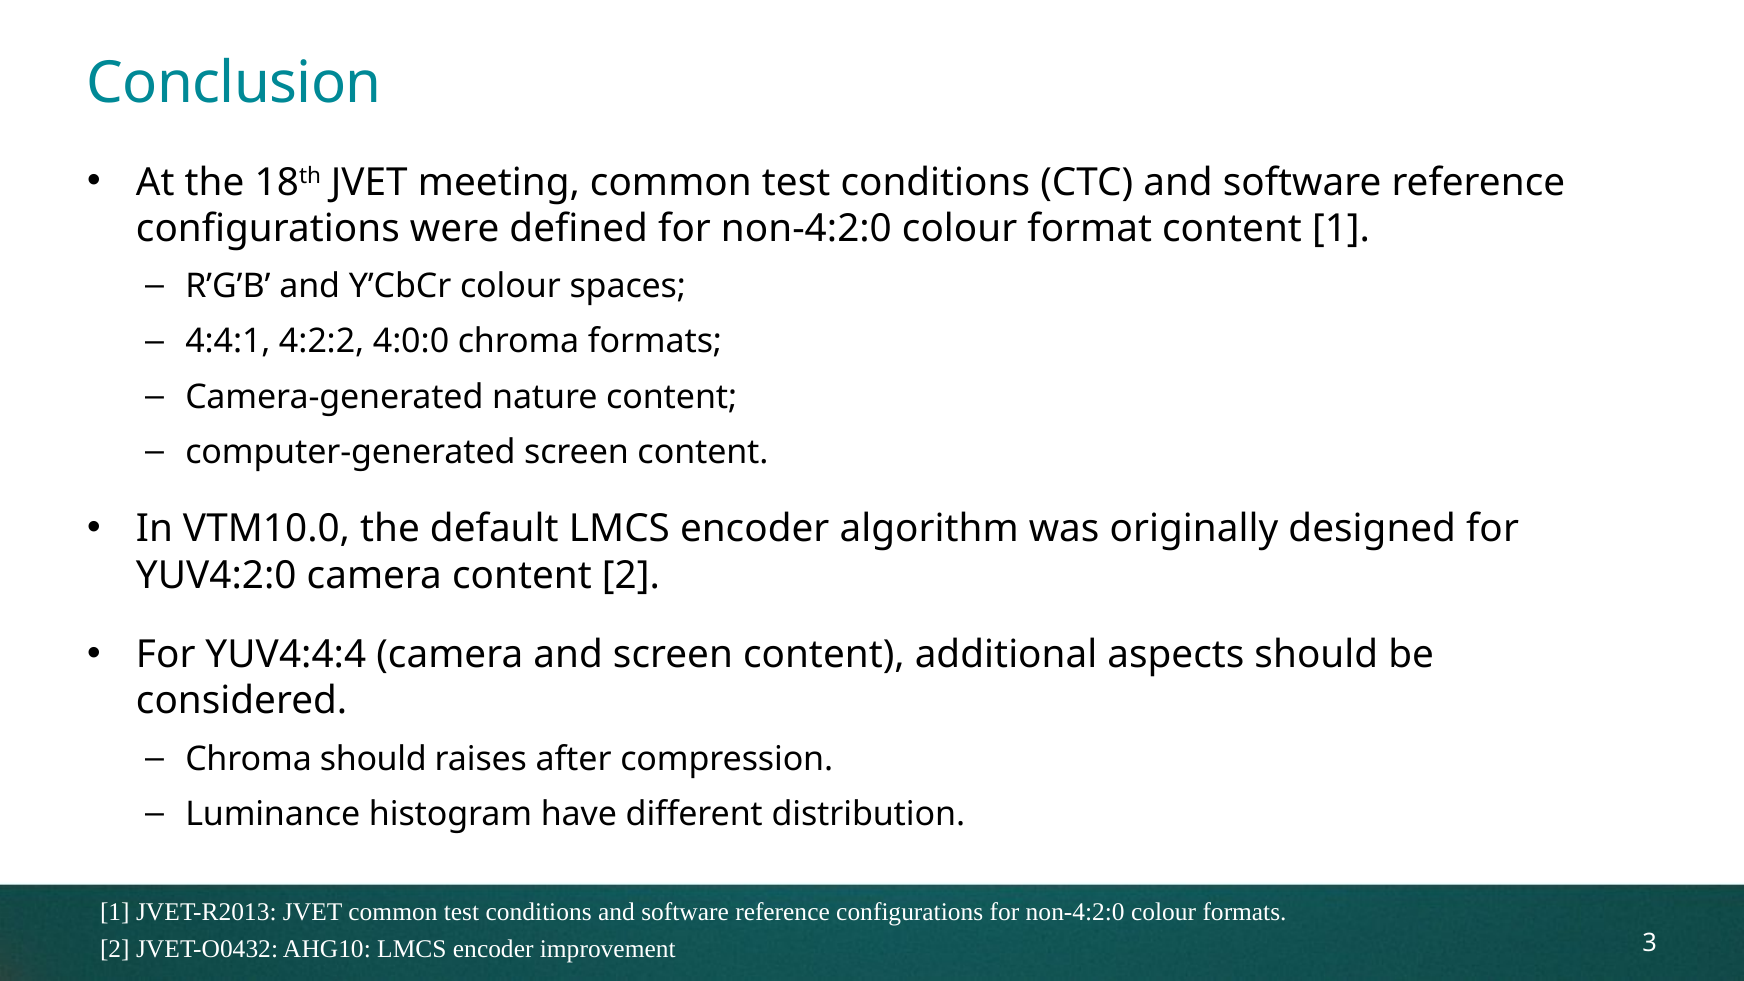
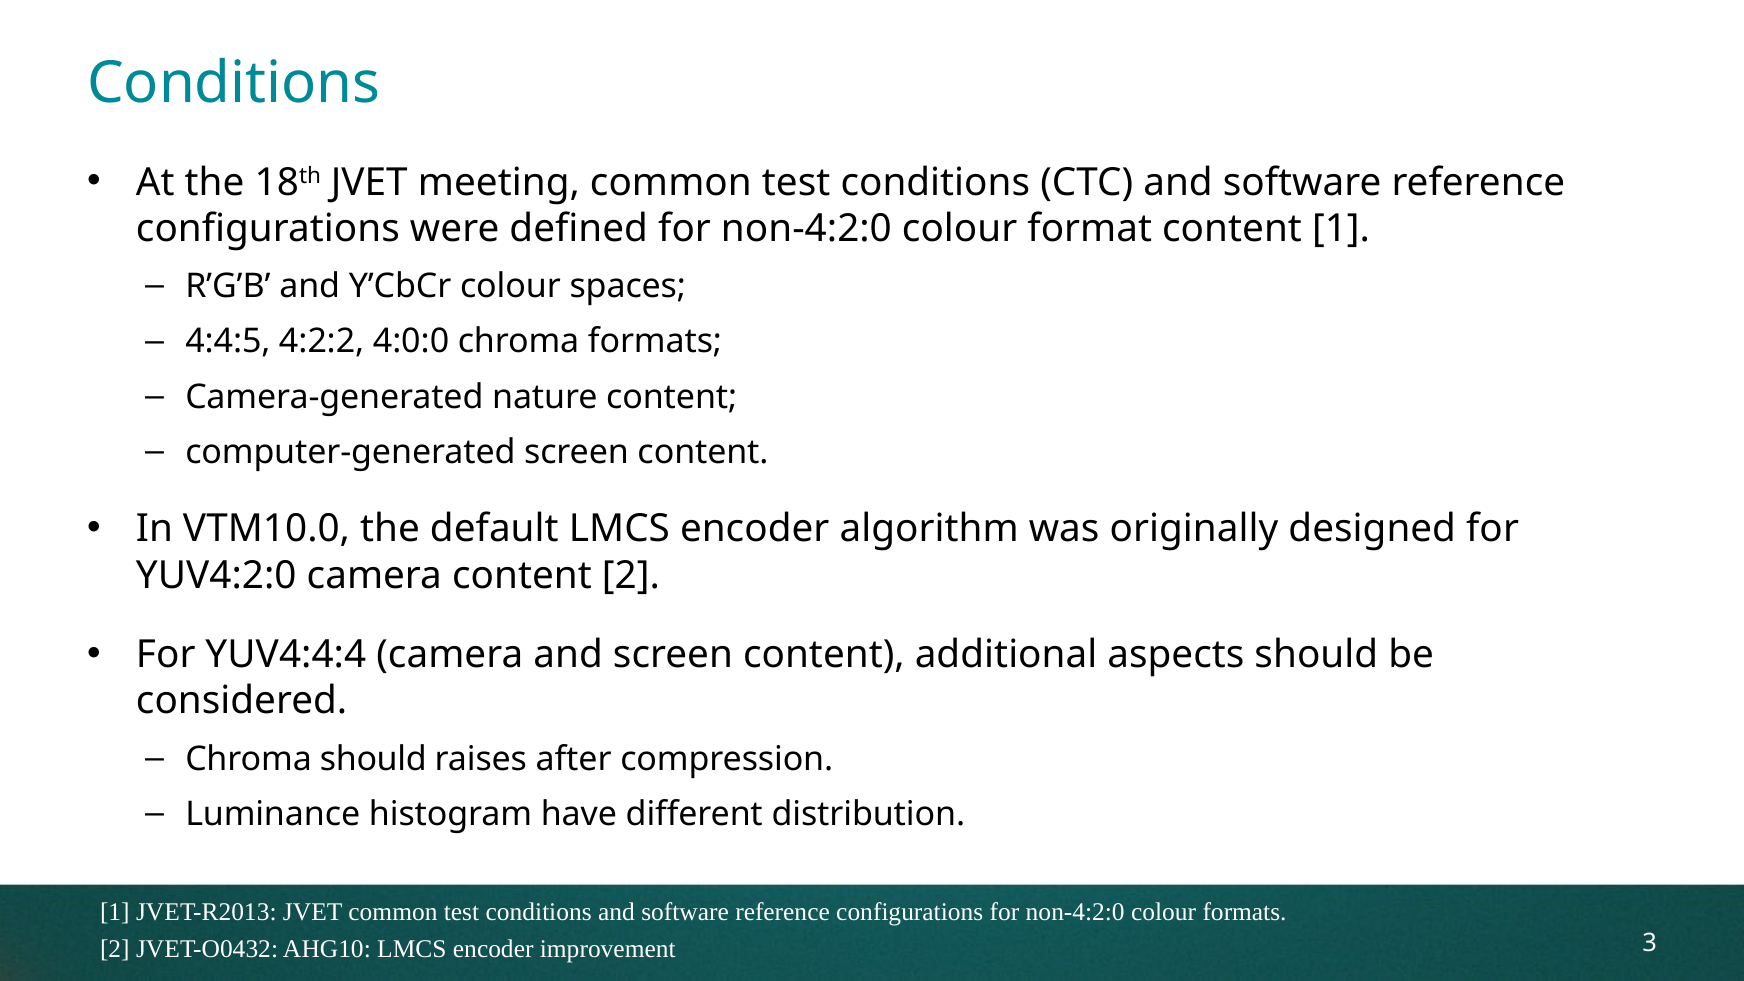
Conclusion: Conclusion -> Conditions (234, 83)
4:4:1: 4:4:1 -> 4:4:5 (228, 342)
